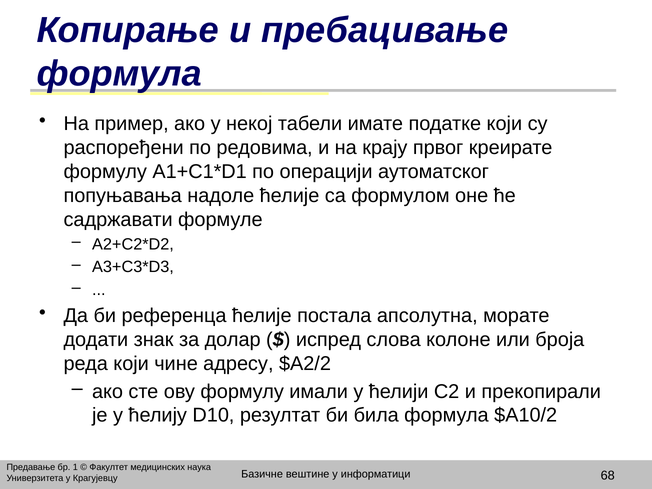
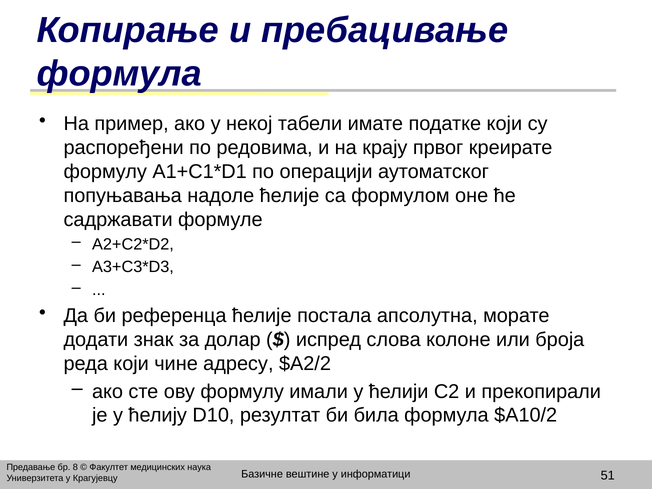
1: 1 -> 8 (75, 467)
68: 68 -> 51 (608, 476)
